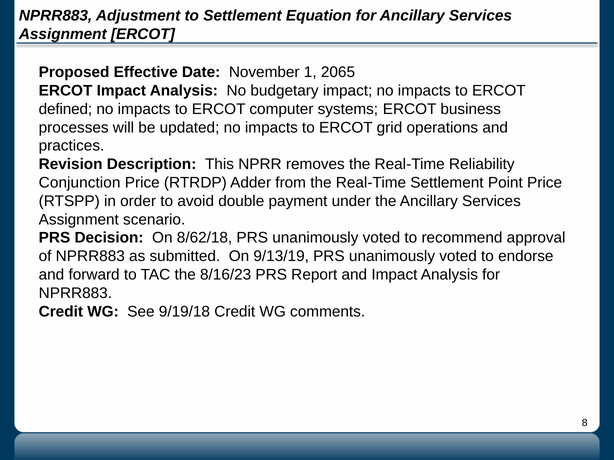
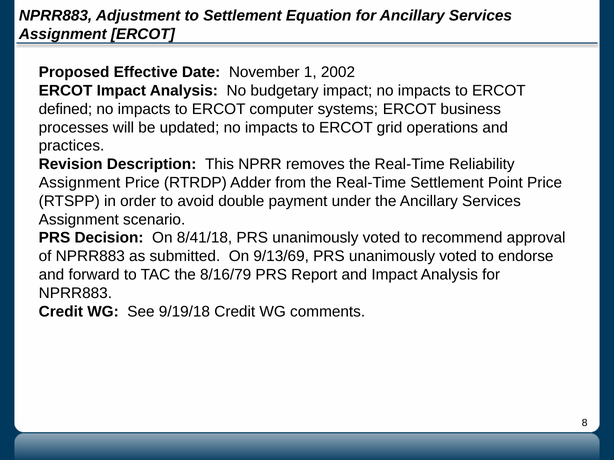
2065: 2065 -> 2002 (338, 72)
Conjunction: Conjunction -> Assignment (80, 183)
8/62/18: 8/62/18 -> 8/41/18 (205, 238)
9/13/19: 9/13/19 -> 9/13/69 (281, 257)
8/16/23: 8/16/23 -> 8/16/79 (226, 275)
